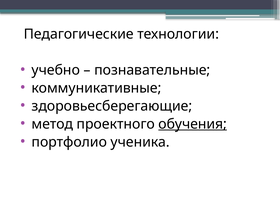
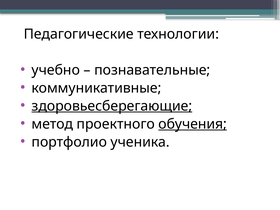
здоровьесберегающие underline: none -> present (112, 106)
